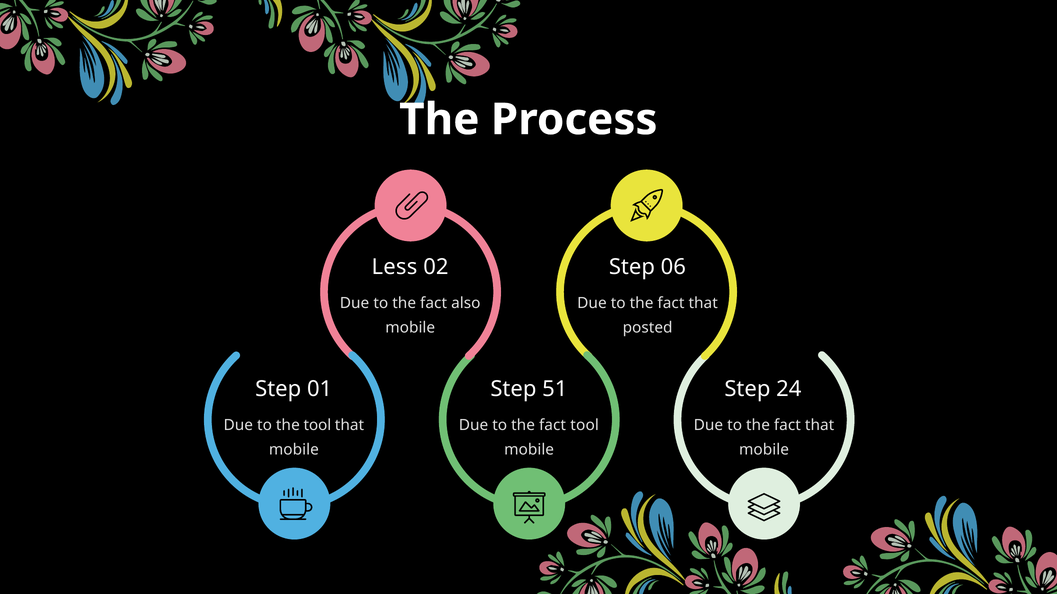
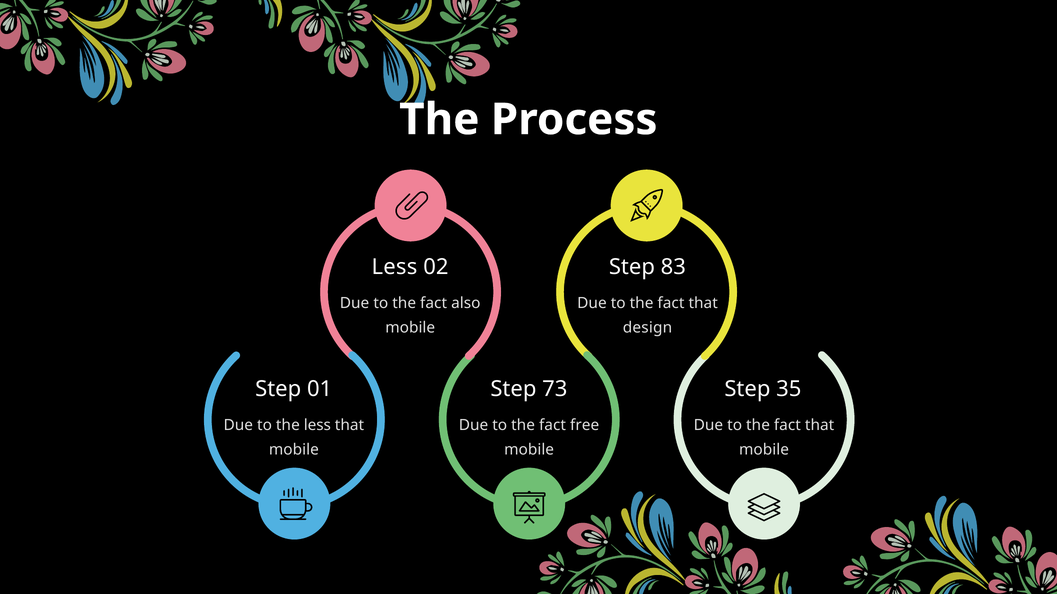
06: 06 -> 83 (673, 267)
posted: posted -> design (648, 328)
51: 51 -> 73 (555, 389)
24: 24 -> 35 (789, 389)
the tool: tool -> less (317, 426)
fact tool: tool -> free (585, 426)
